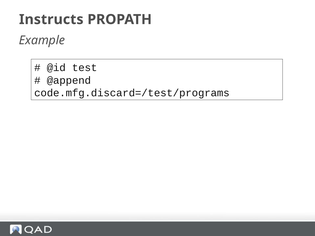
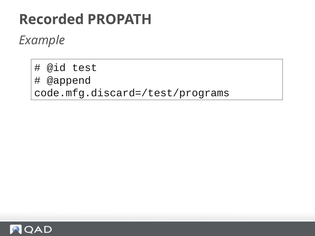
Instructs: Instructs -> Recorded (51, 19)
